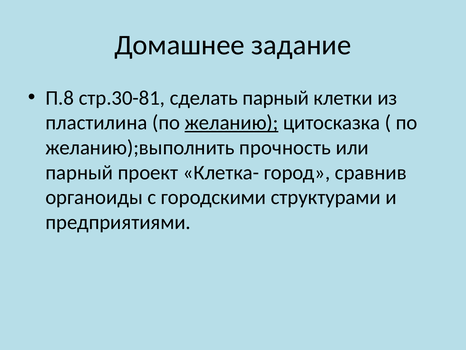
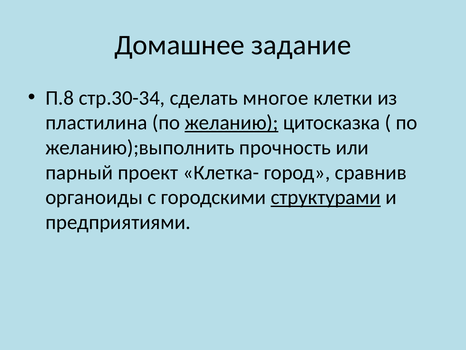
стр.30-81: стр.30-81 -> стр.30-34 (122, 98)
сделать парный: парный -> многое (276, 98)
структурами underline: none -> present (326, 197)
